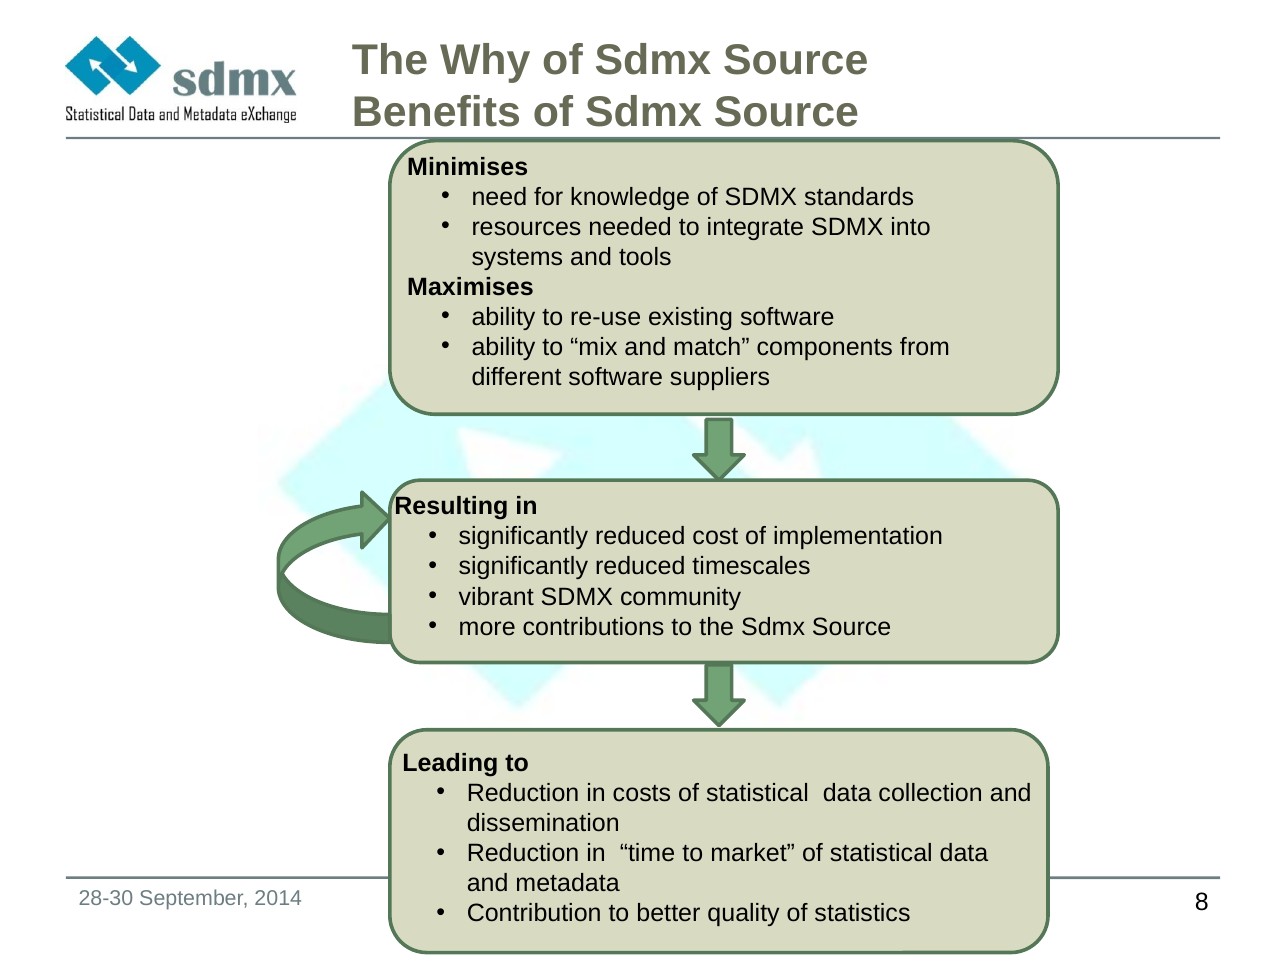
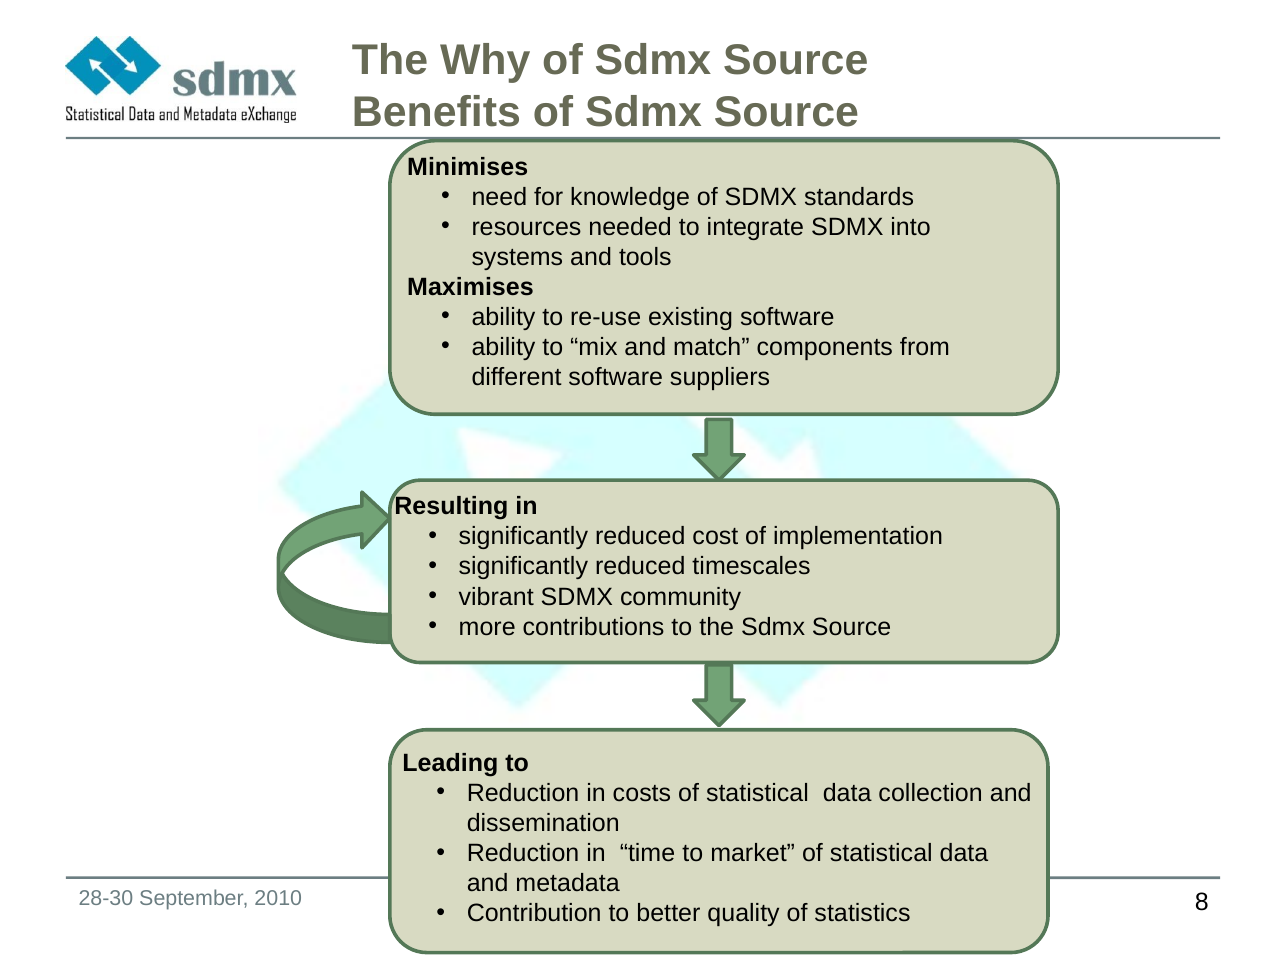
2014: 2014 -> 2010 (278, 898)
